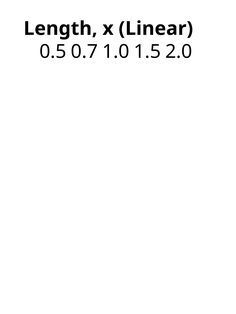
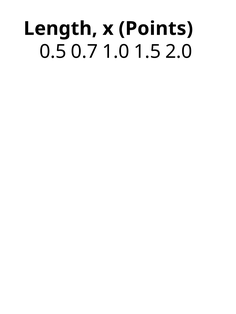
Linear: Linear -> Points (156, 29)
